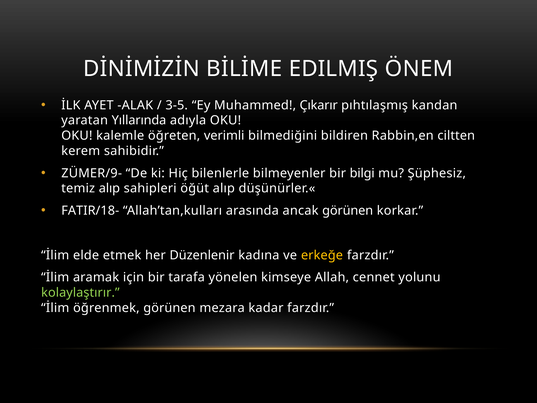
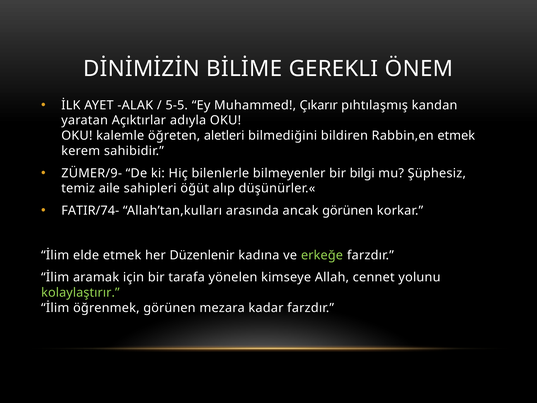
EDILMIŞ: EDILMIŞ -> GEREKLI (333, 69)
3-5: 3-5 -> 5-5 (177, 105)
Yıllarında: Yıllarında -> Açıktırlar (139, 120)
verimli: verimli -> aletleri (224, 136)
Rabbin,en ciltten: ciltten -> etmek (456, 136)
temiz alıp: alıp -> aile (109, 188)
FATIR/18-: FATIR/18- -> FATIR/74- (90, 211)
erkeğe colour: yellow -> light green (322, 255)
